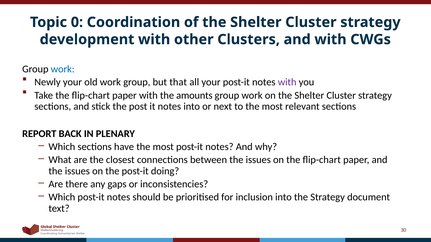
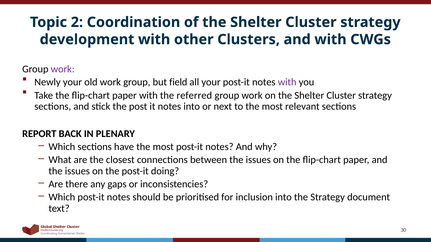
0: 0 -> 2 (77, 22)
work colour: blue -> purple (63, 69)
that: that -> field (178, 82)
amounts: amounts -> referred (194, 95)
